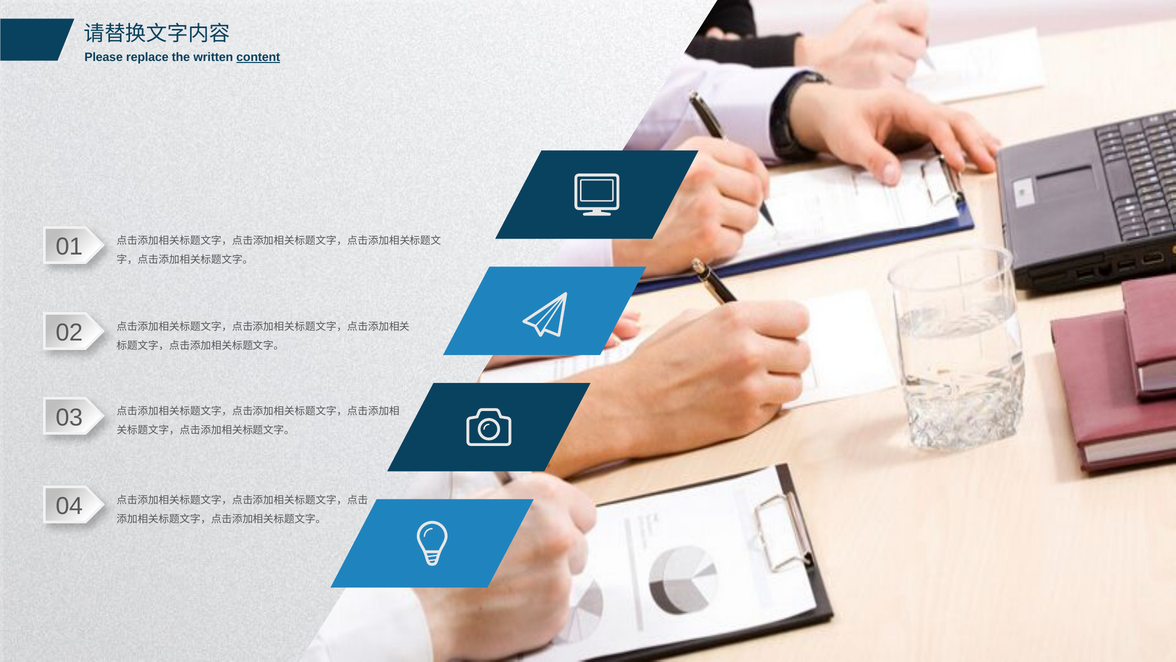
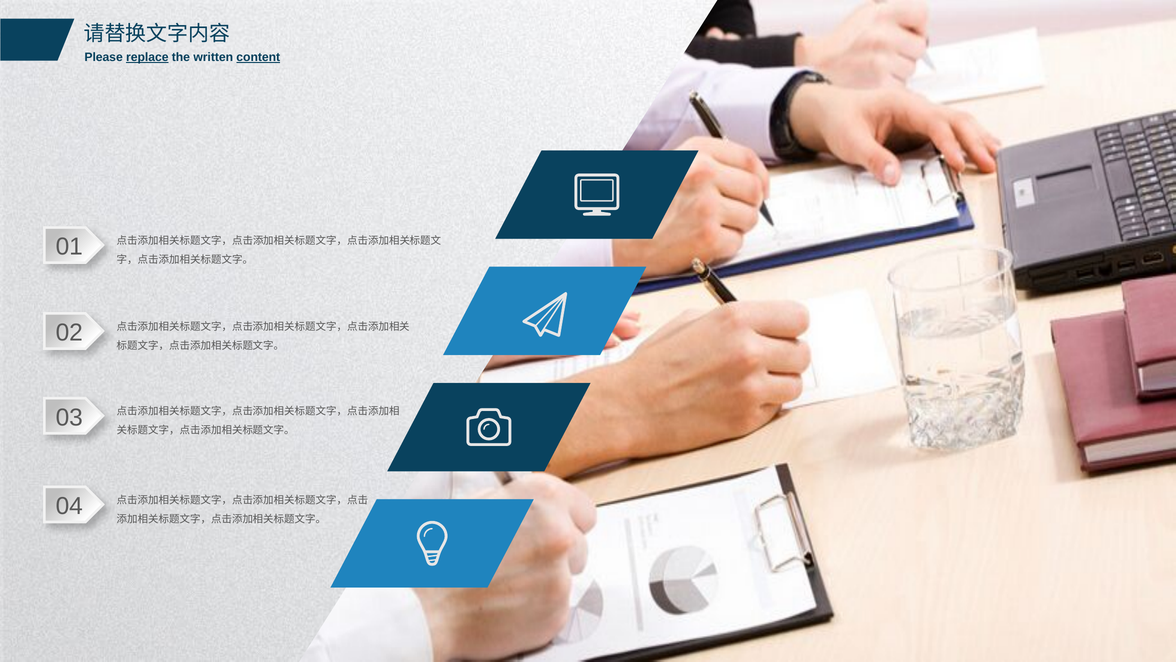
replace underline: none -> present (147, 57)
